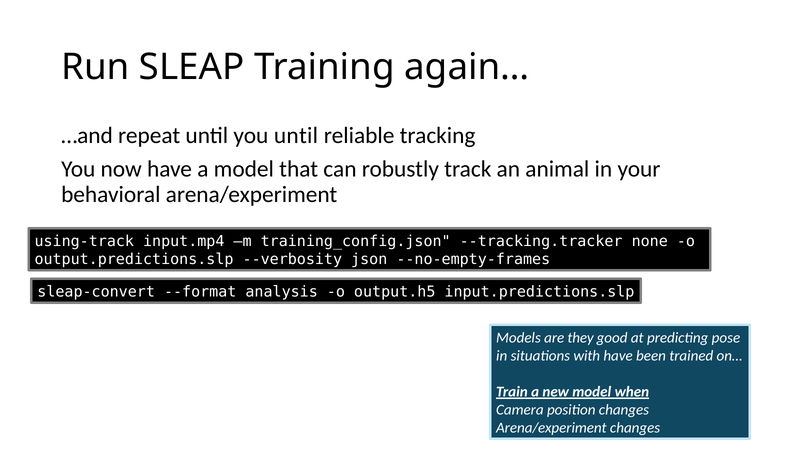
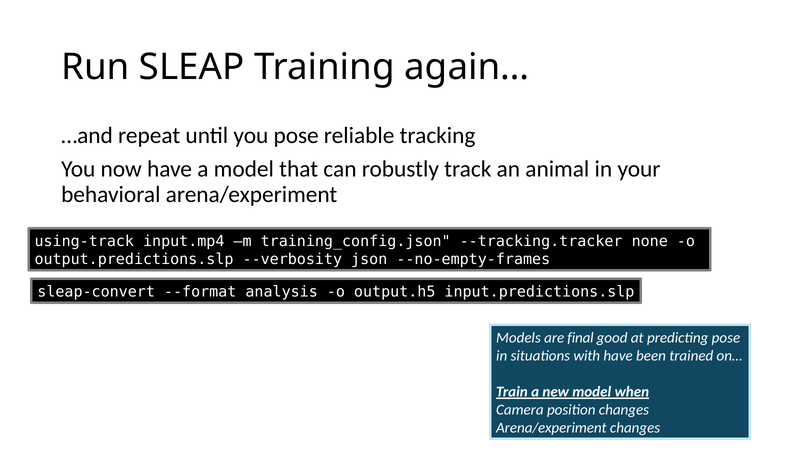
you until: until -> pose (296, 136)
they: they -> final (581, 338)
